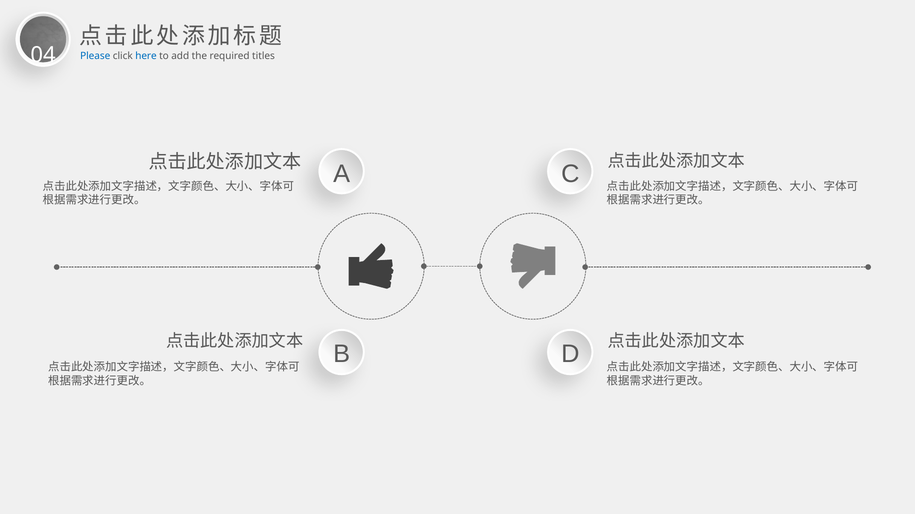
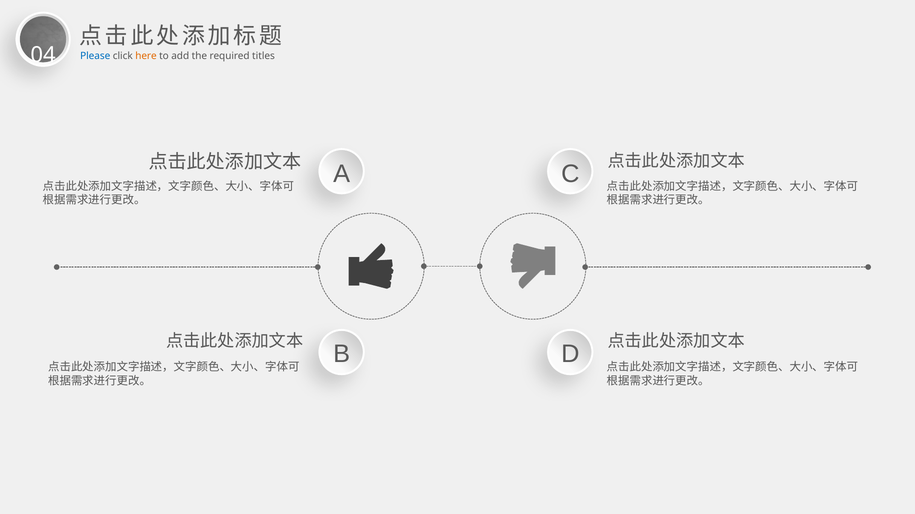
here colour: blue -> orange (146, 56)
